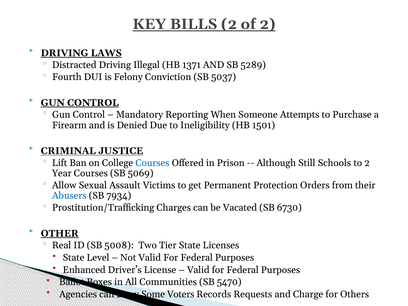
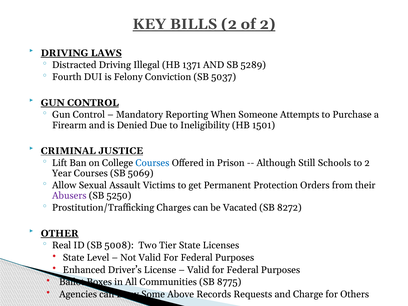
Abusers colour: blue -> purple (69, 196)
7934: 7934 -> 5250 (119, 196)
6730: 6730 -> 8272 (289, 208)
5470: 5470 -> 8775 (229, 282)
Voters: Voters -> Above (181, 294)
